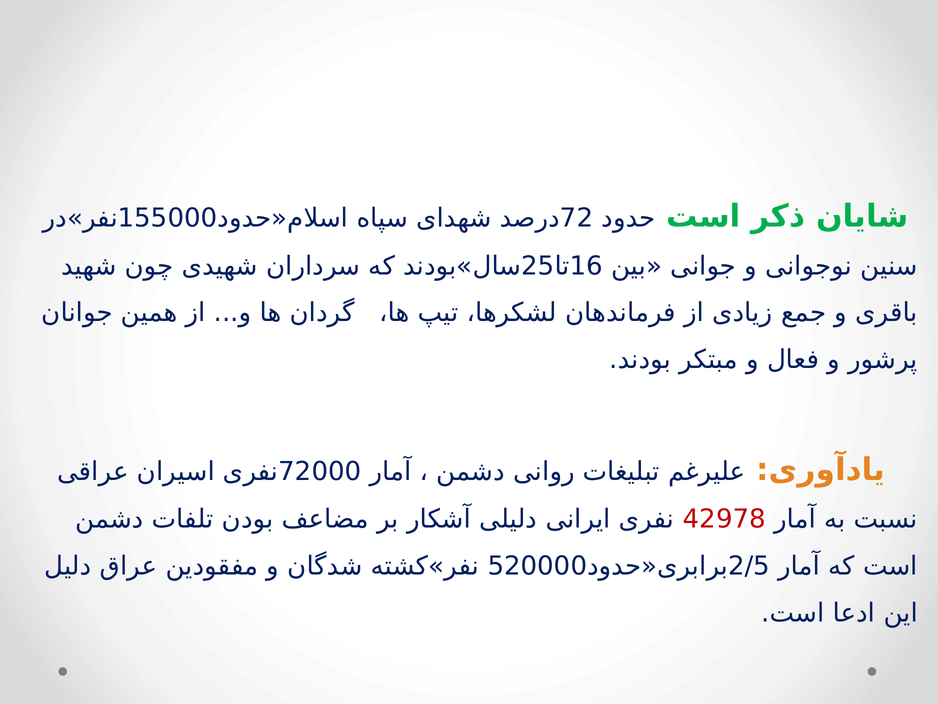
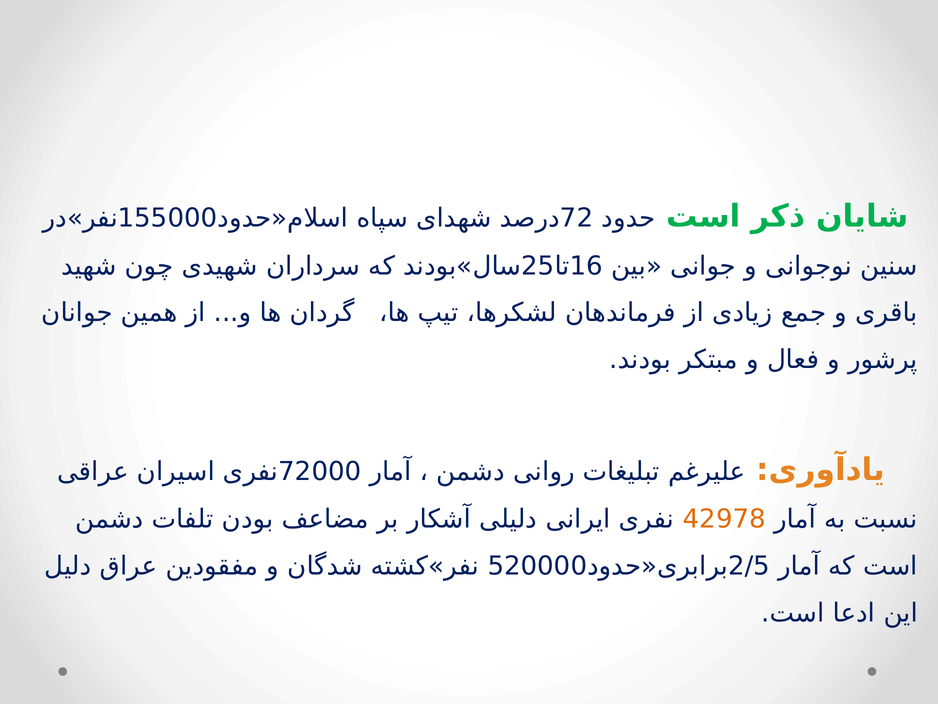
42978 colour: red -> orange (724, 519)
